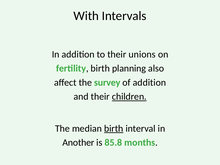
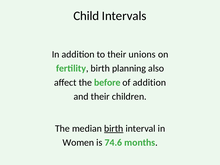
With: With -> Child (86, 16)
survey: survey -> before (107, 82)
children underline: present -> none (129, 97)
Another: Another -> Women (78, 143)
85.8: 85.8 -> 74.6 (113, 143)
